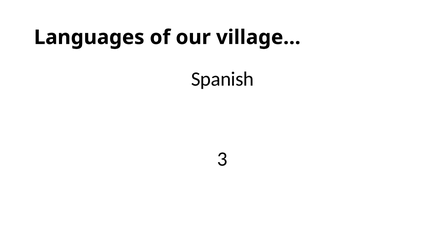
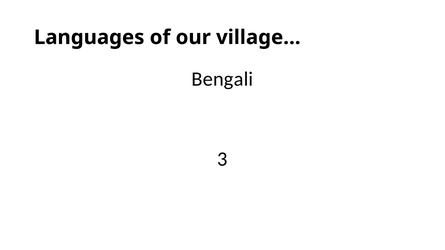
Spanish: Spanish -> Bengali (222, 79)
